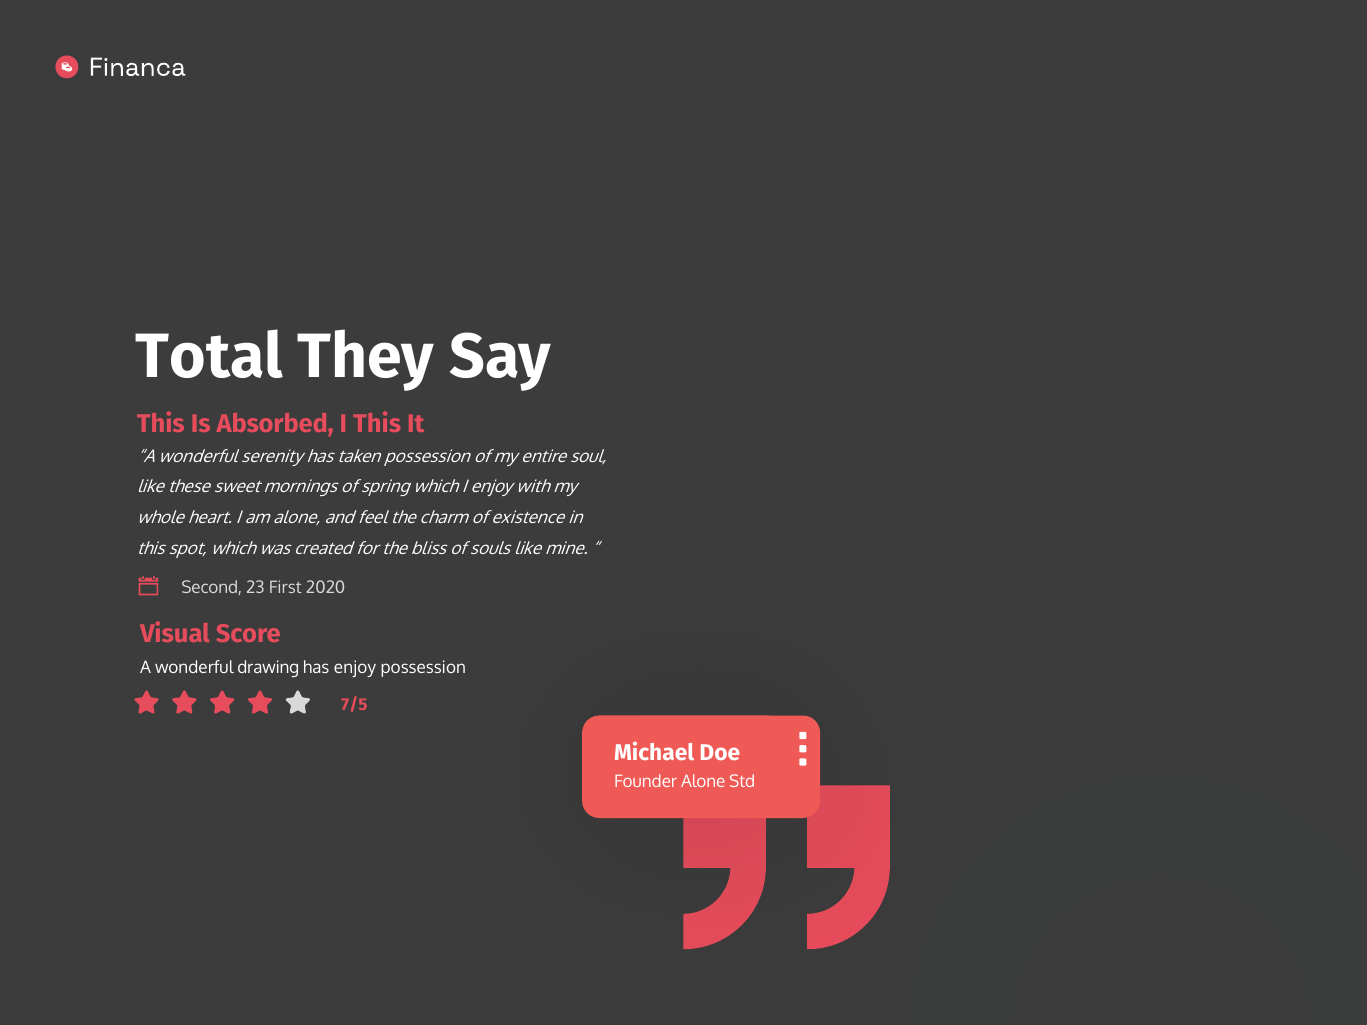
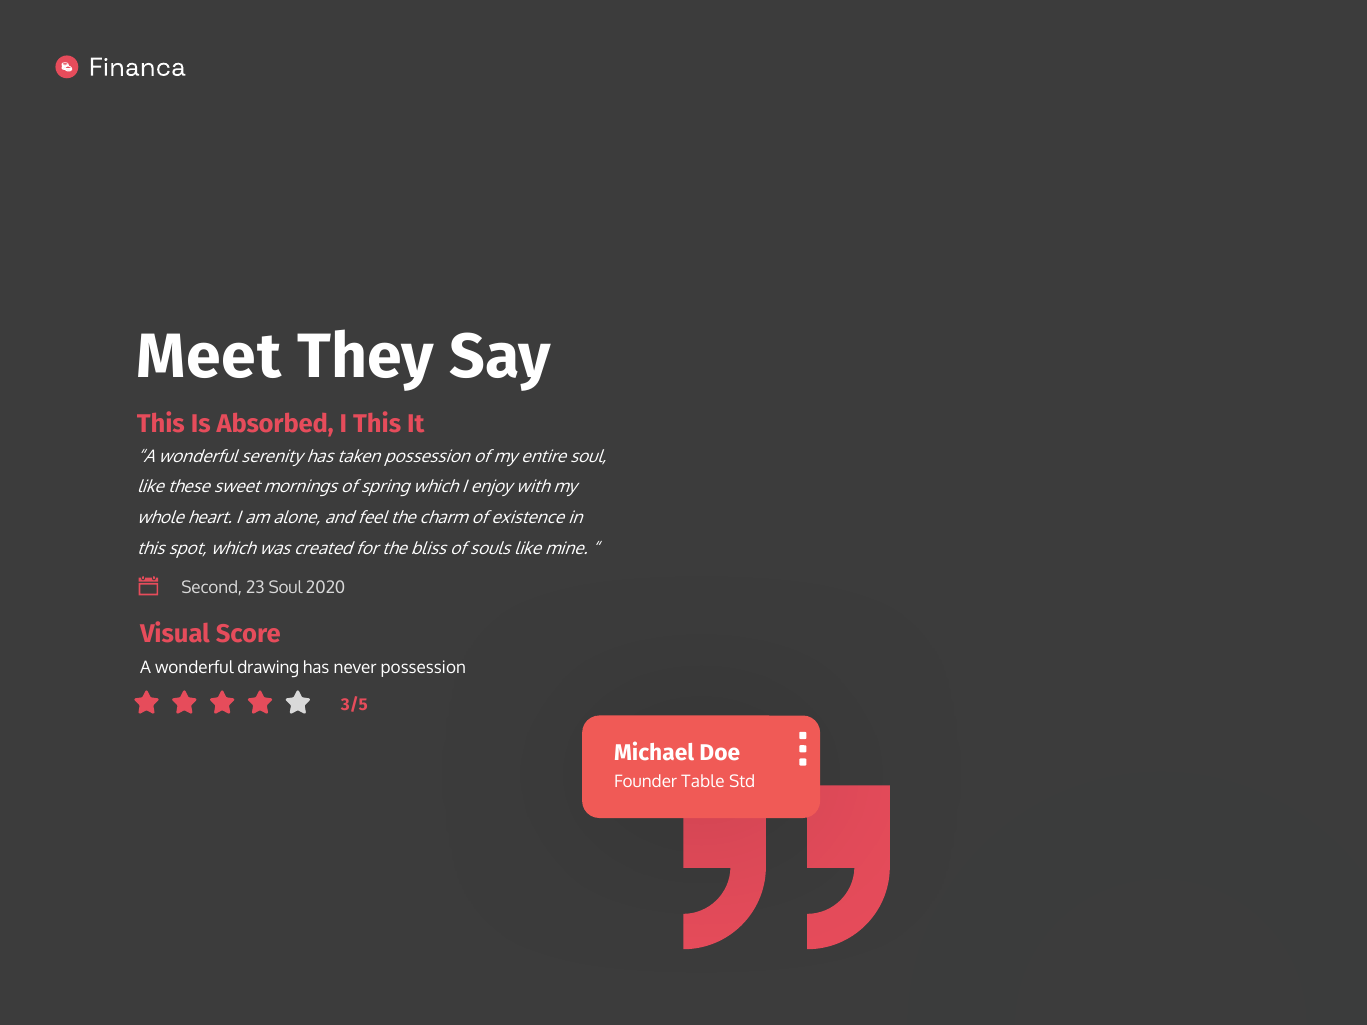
Total: Total -> Meet (209, 357)
23 First: First -> Soul (285, 588)
has enjoy: enjoy -> never (355, 668)
7/5: 7/5 -> 3/5 (354, 705)
Founder Alone: Alone -> Table (703, 782)
